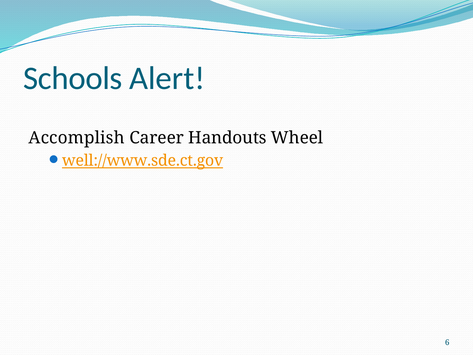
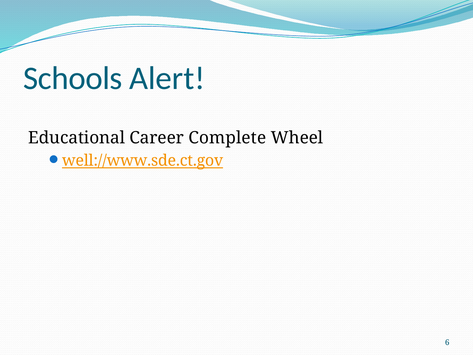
Accomplish: Accomplish -> Educational (77, 138)
Handouts: Handouts -> Complete (227, 138)
